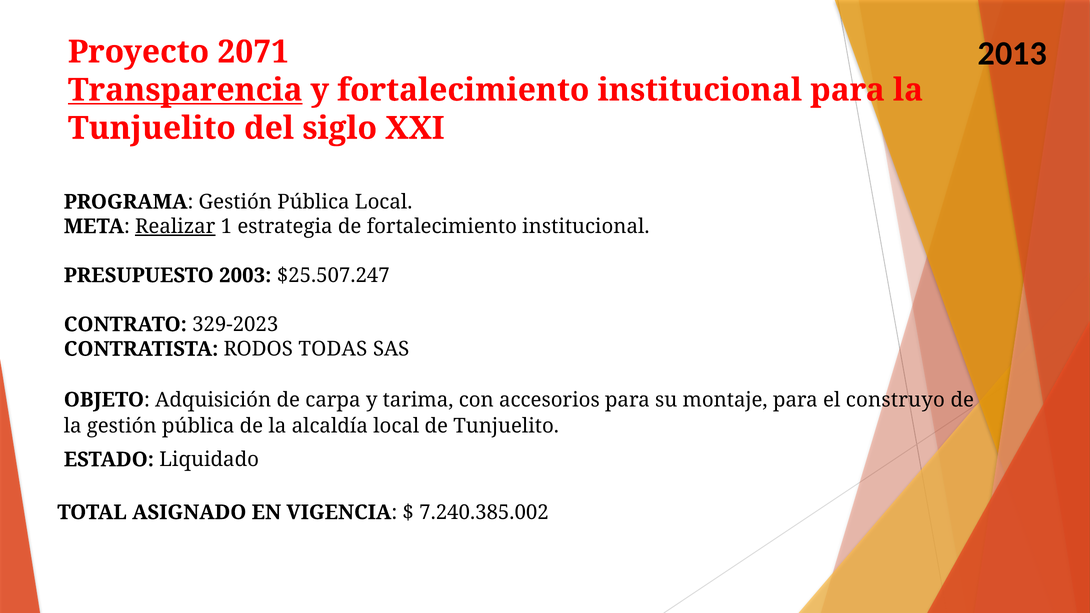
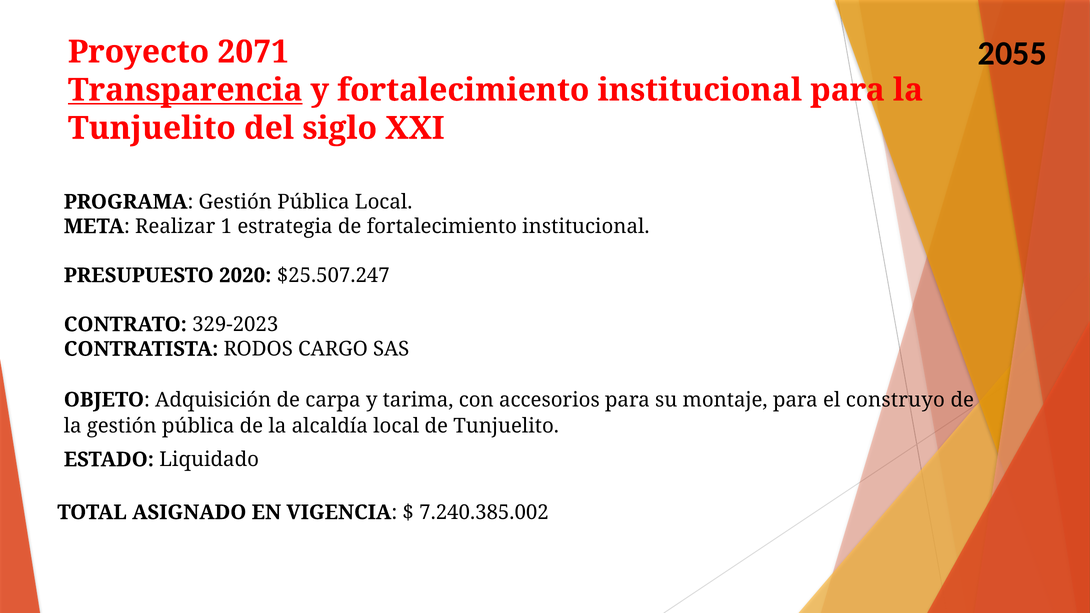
2013: 2013 -> 2055 (1012, 53)
Realizar underline: present -> none (175, 226)
2003: 2003 -> 2020 (245, 276)
TODAS: TODAS -> CARGO (333, 349)
